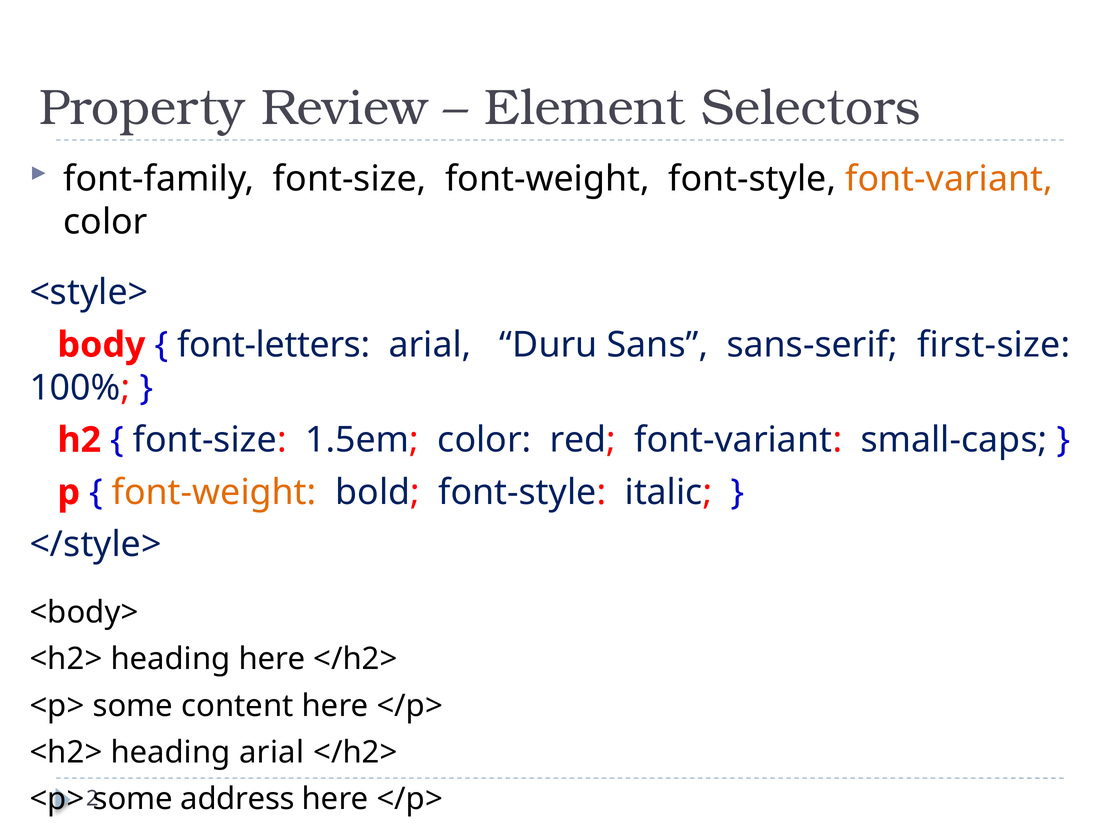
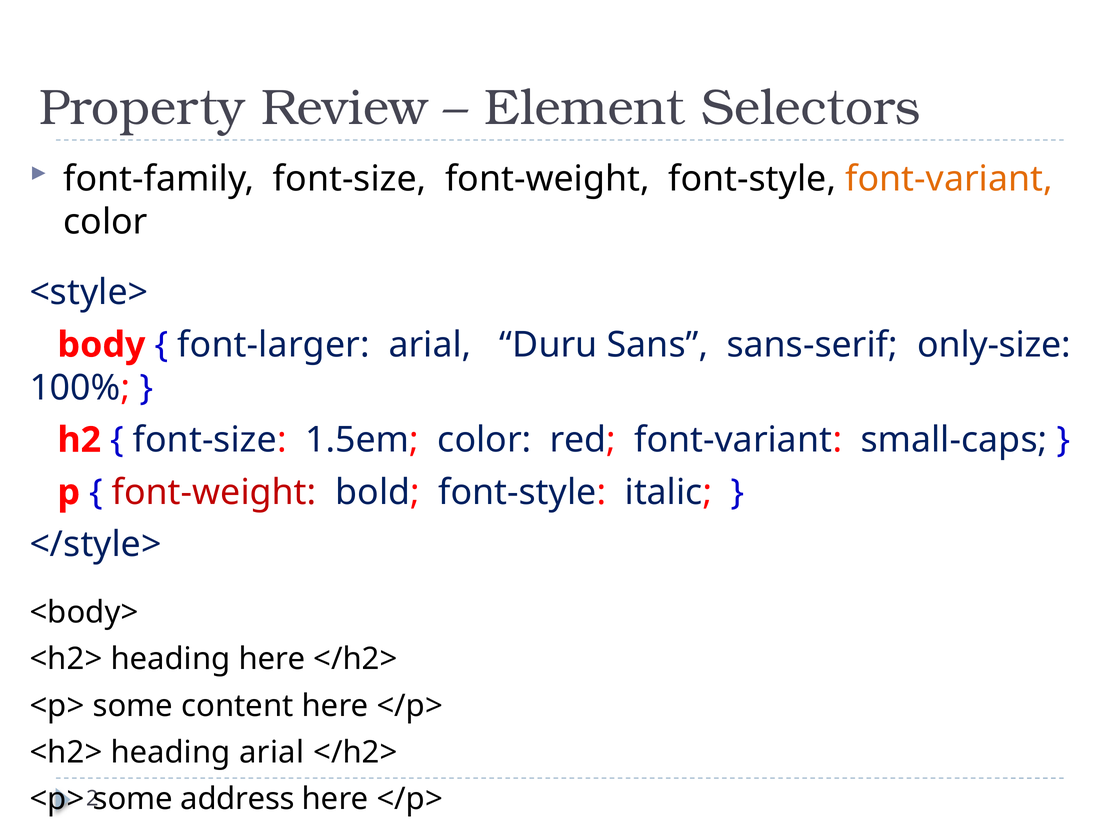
font-letters: font-letters -> font-larger (274, 345)
first-size: first-size -> only-size (994, 345)
font-weight colour: orange -> red (214, 492)
